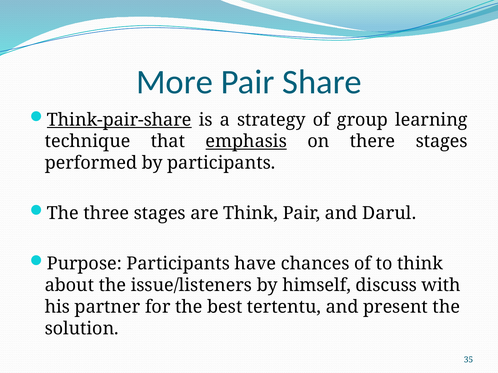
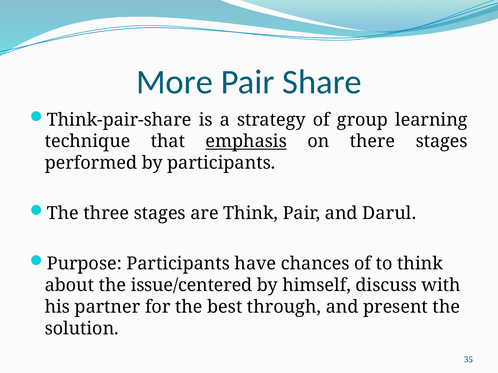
Think-pair-share underline: present -> none (119, 120)
issue/listeners: issue/listeners -> issue/centered (191, 286)
tertentu: tertentu -> through (284, 307)
